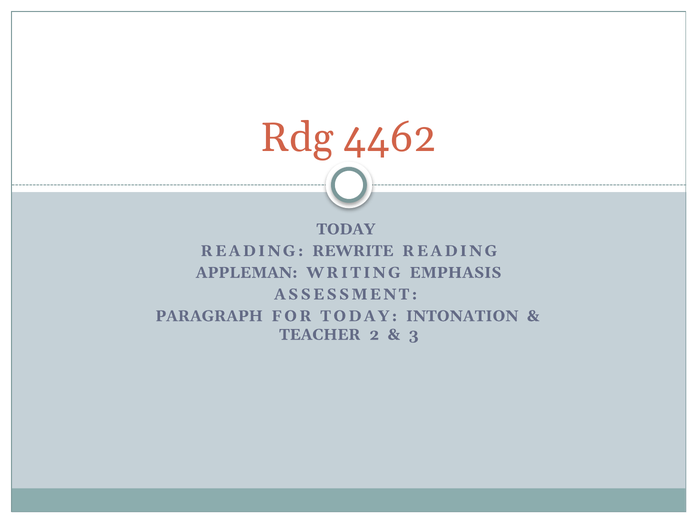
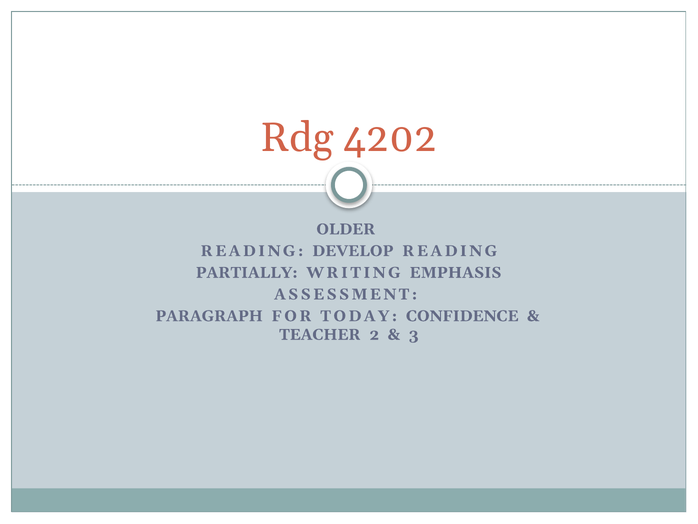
4462: 4462 -> 4202 (390, 138)
TODAY: TODAY -> OLDER (346, 229)
REWRITE: REWRITE -> DEVELOP (353, 251)
APPLEMAN: APPLEMAN -> PARTIALLY (247, 272)
INTONATION: INTONATION -> CONFIDENCE (462, 316)
